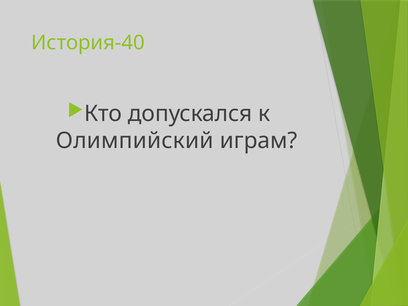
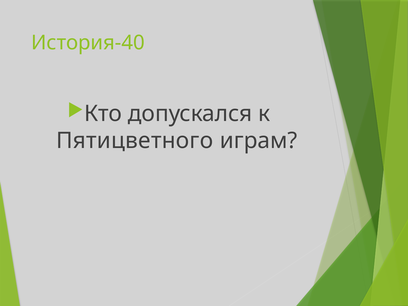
Олимпийский: Олимпийский -> Пятицветного (135, 141)
